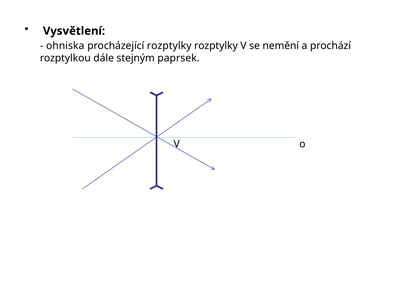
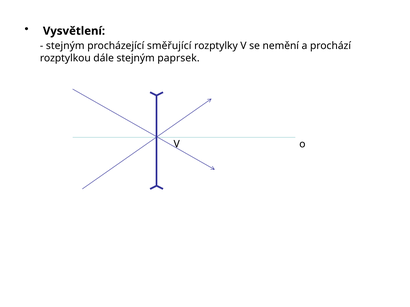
ohniska: ohniska -> stejným (65, 46)
procházející rozptylky: rozptylky -> směřující (169, 46)
